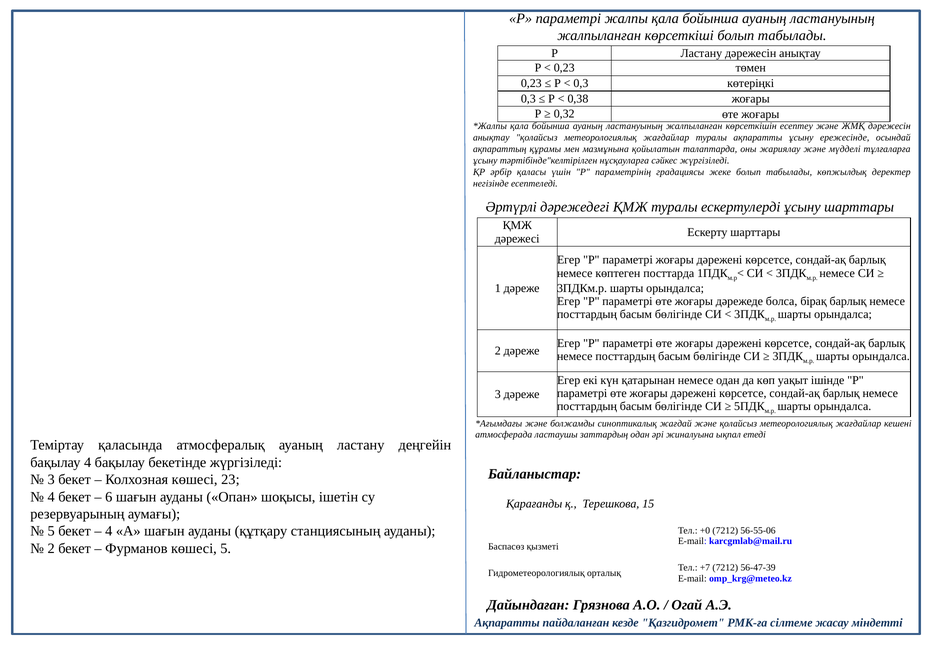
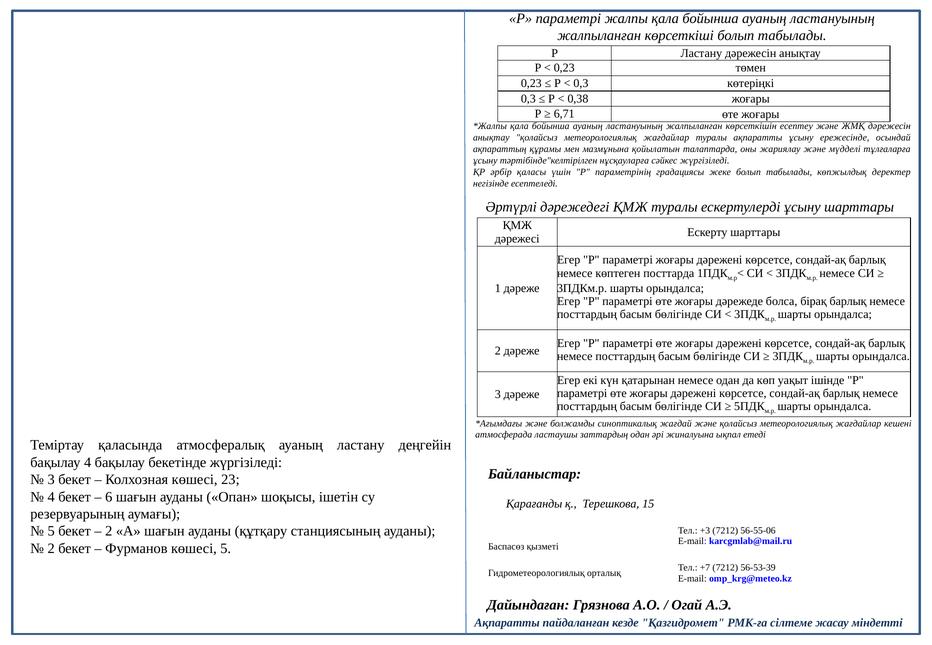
0,32: 0,32 -> 6,71 (564, 114)
4: 4 -> 2 (109, 531)
+0: +0 -> +3 (705, 531)
56-47-39: 56-47-39 -> 56-53-39 (758, 568)
